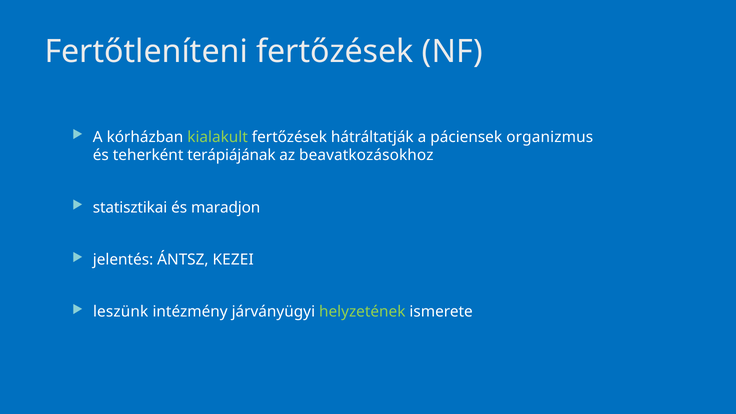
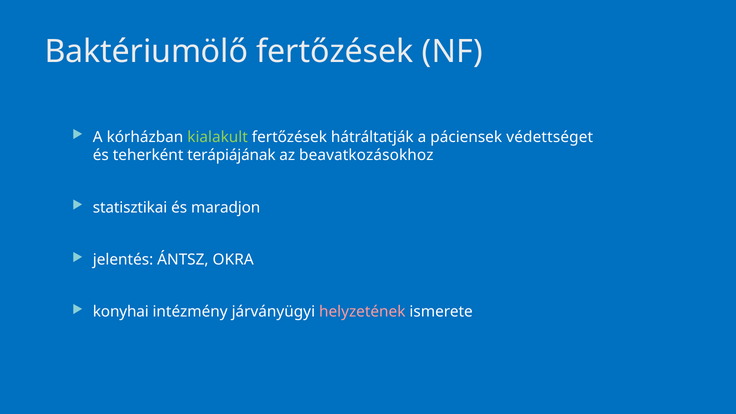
Fertőtleníteni: Fertőtleníteni -> Baktériumölő (146, 52)
organizmus: organizmus -> védettséget (550, 137)
KEZEI: KEZEI -> OKRA (233, 260)
leszünk: leszünk -> konyhai (121, 312)
helyzetének colour: light green -> pink (362, 312)
